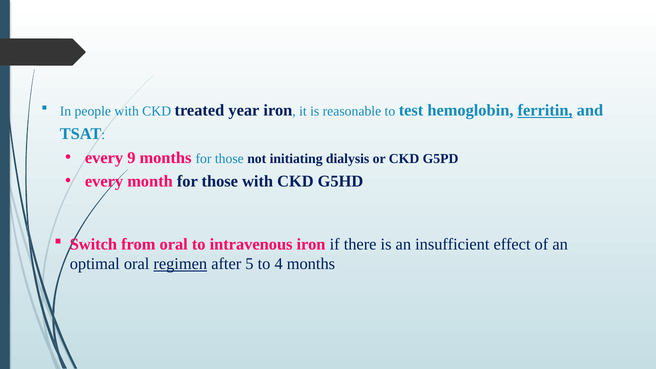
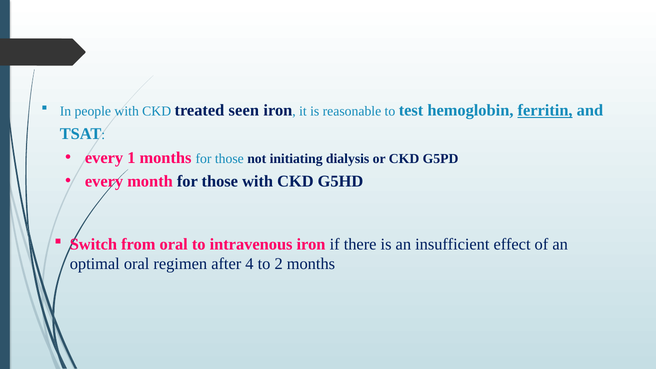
year: year -> seen (244, 110)
9: 9 -> 1 (131, 158)
regimen underline: present -> none (180, 264)
5: 5 -> 4 (249, 264)
4: 4 -> 2 (279, 264)
